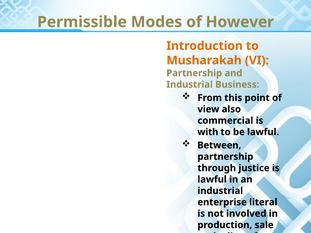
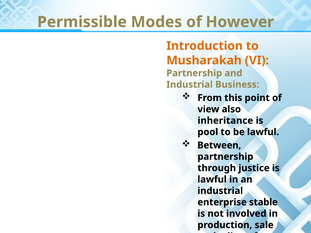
commercial: commercial -> inheritance (225, 121)
with: with -> pool (208, 132)
literal: literal -> stable (263, 202)
